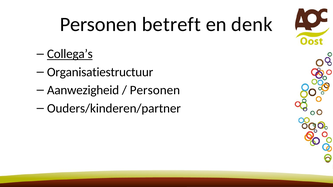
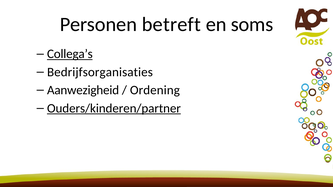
denk: denk -> soms (252, 25)
Organisatiestructuur: Organisatiestructuur -> Bedrijfsorganisaties (100, 72)
Personen: Personen -> Ordening (155, 90)
Ouders/kinderen/partner underline: none -> present (114, 108)
